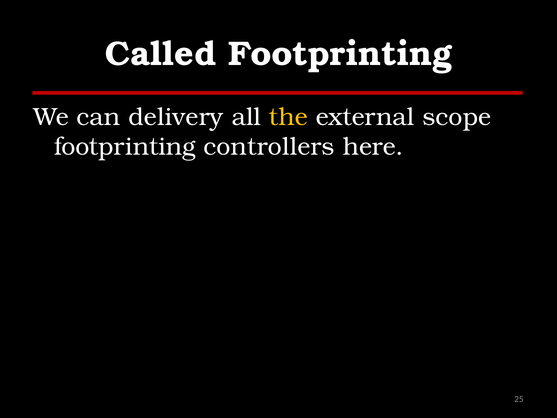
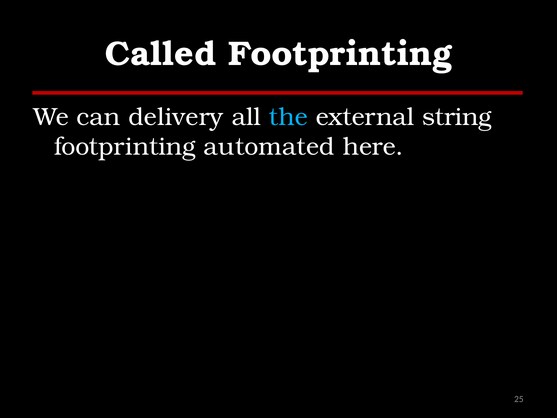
the colour: yellow -> light blue (288, 117)
scope: scope -> string (457, 117)
controllers: controllers -> automated (269, 147)
